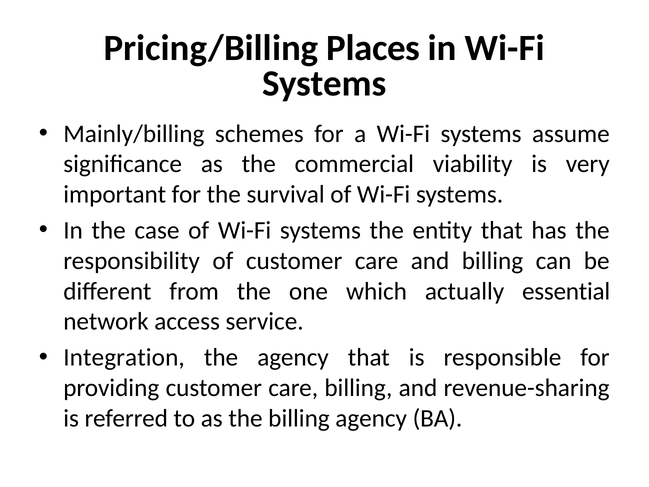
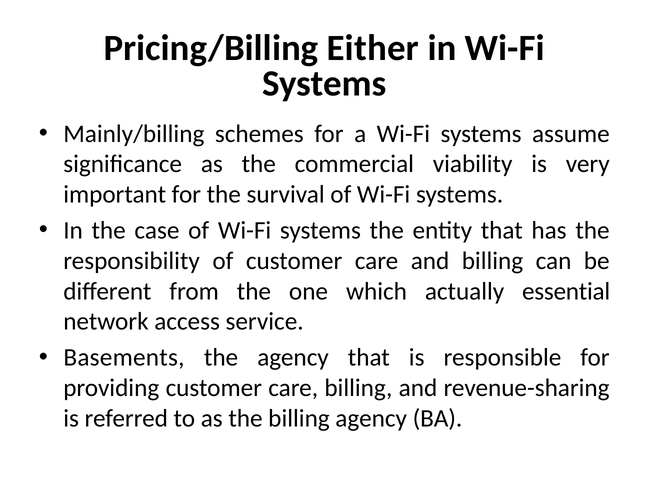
Places: Places -> Either (373, 48)
Integration: Integration -> Basements (124, 357)
